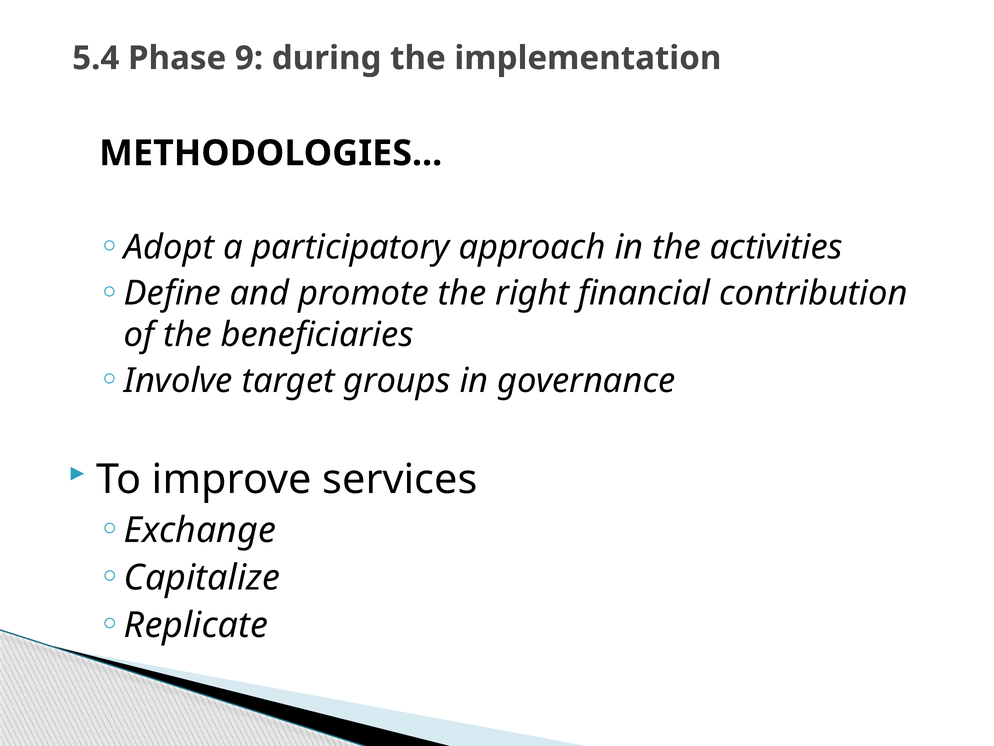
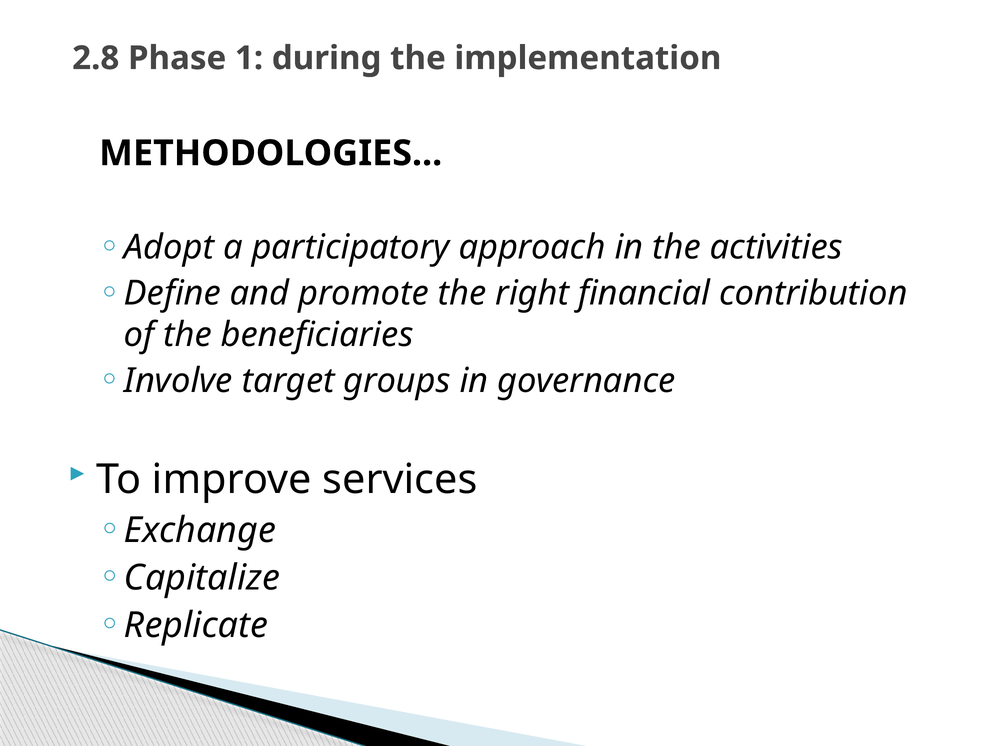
5.4: 5.4 -> 2.8 (96, 58)
9: 9 -> 1 (249, 58)
